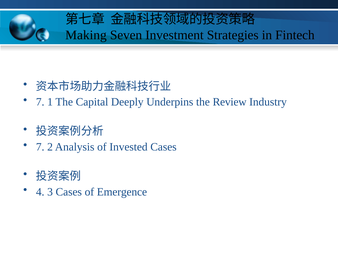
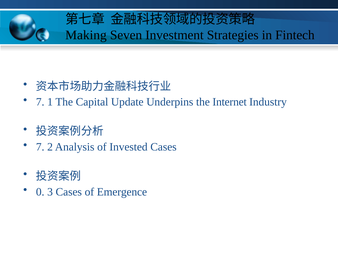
Deeply: Deeply -> Update (127, 102)
Review: Review -> Internet (230, 102)
4: 4 -> 0 (40, 192)
